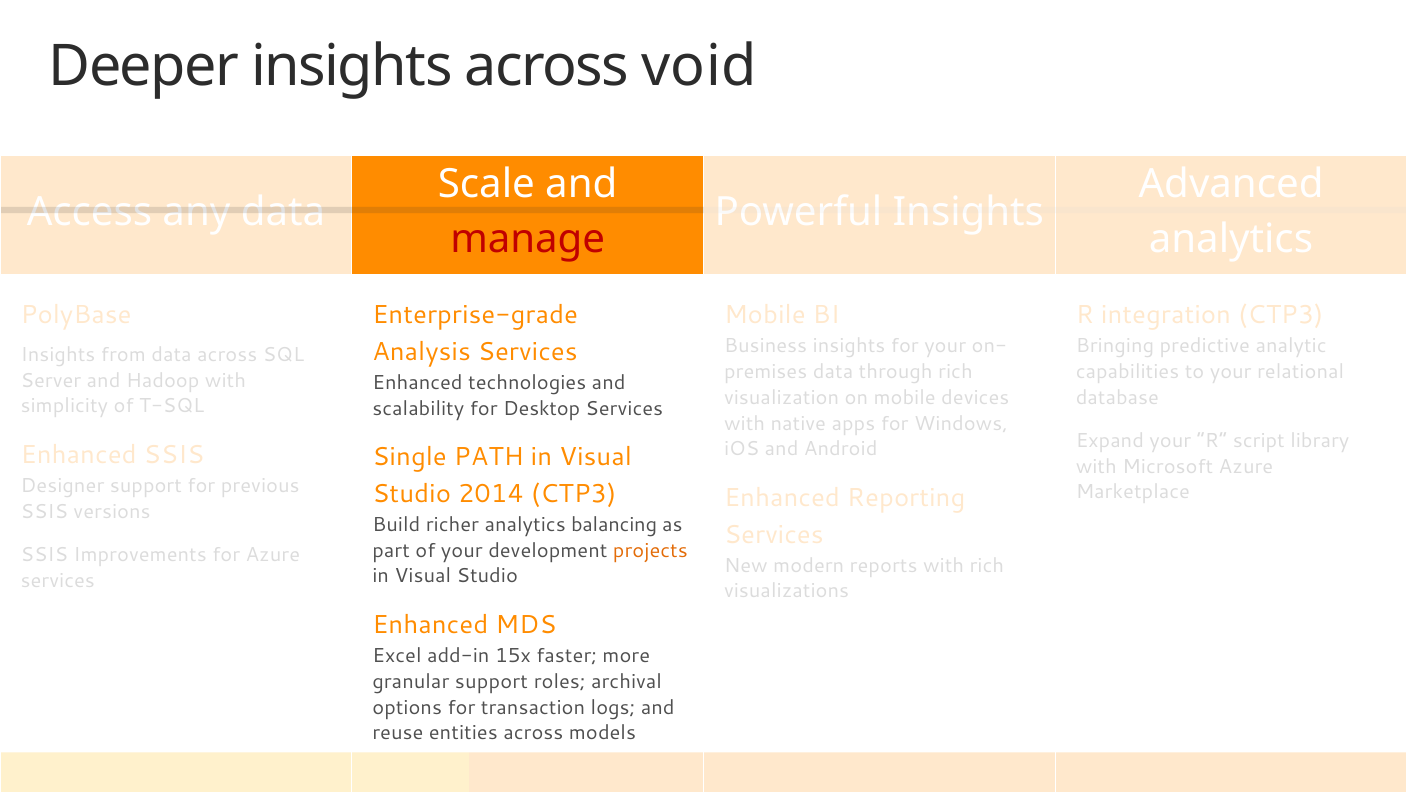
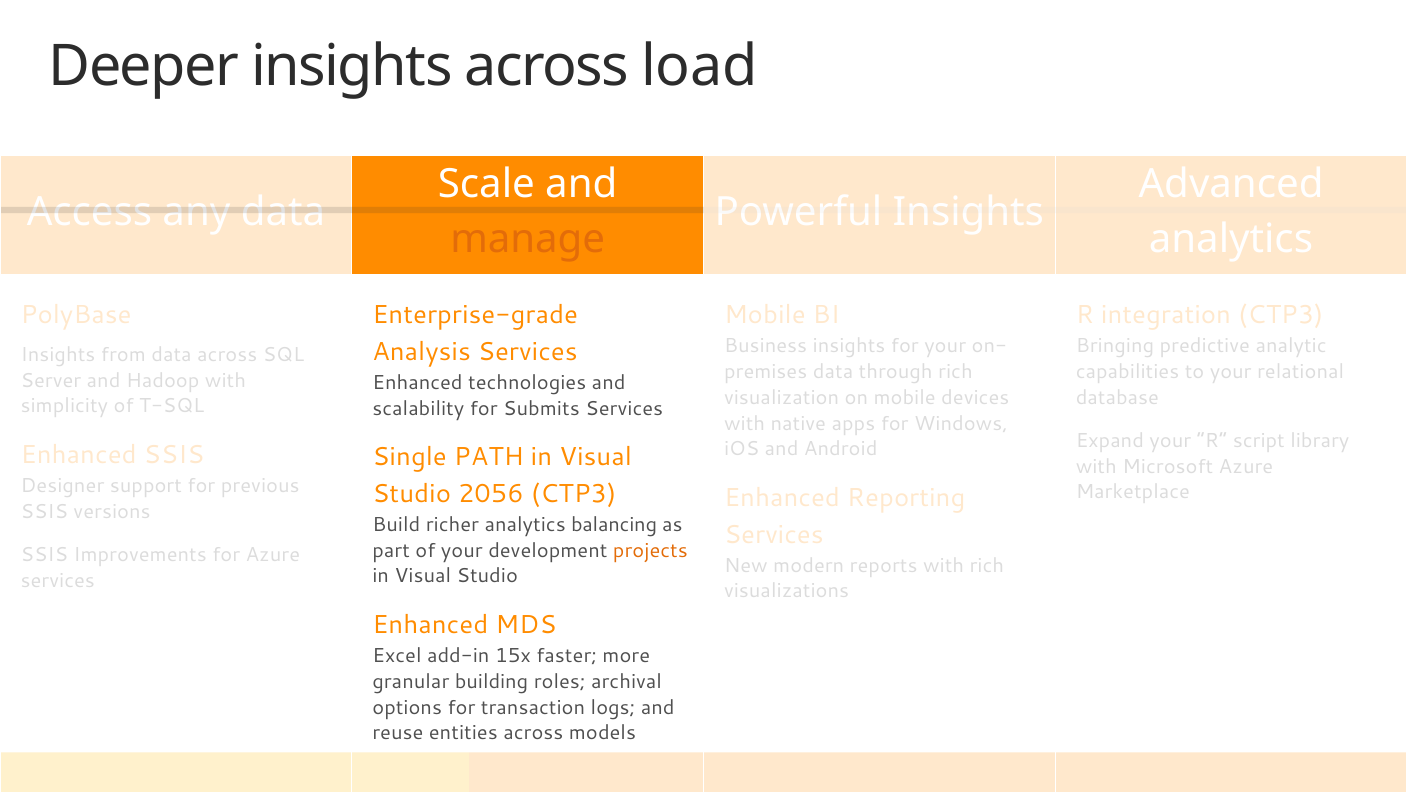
void: void -> load (699, 67)
manage colour: red -> orange (528, 239)
Desktop: Desktop -> Submits (541, 408)
2014: 2014 -> 2056 (491, 493)
granular support: support -> building (492, 681)
